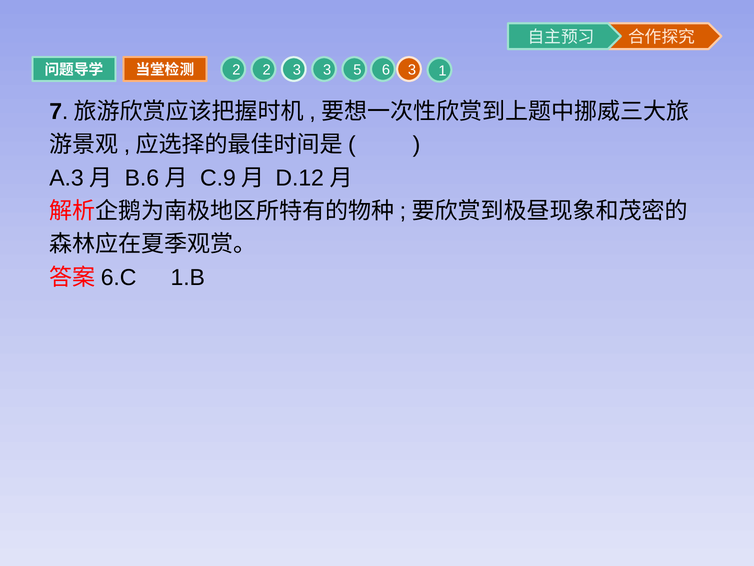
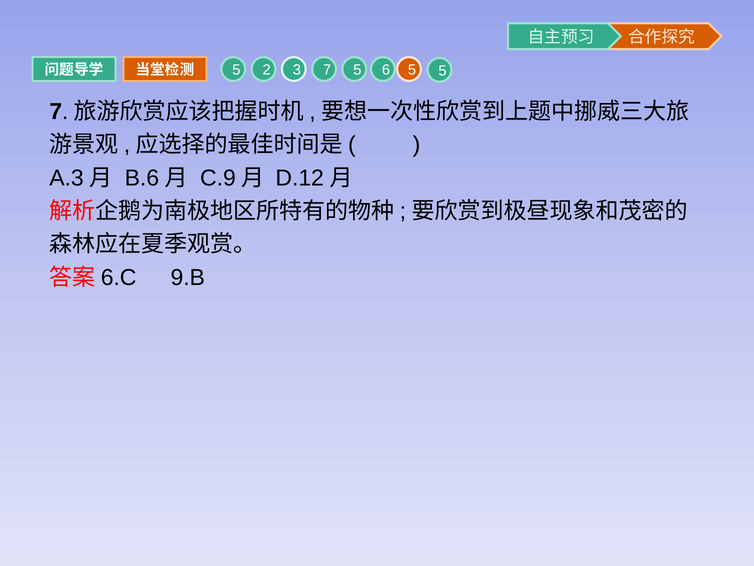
6 1: 1 -> 5 (443, 71)
2: 2 -> 5 (236, 70)
3 3: 3 -> 7 (327, 70)
5 3: 3 -> 5 (412, 70)
1.B: 1.B -> 9.B (188, 277)
